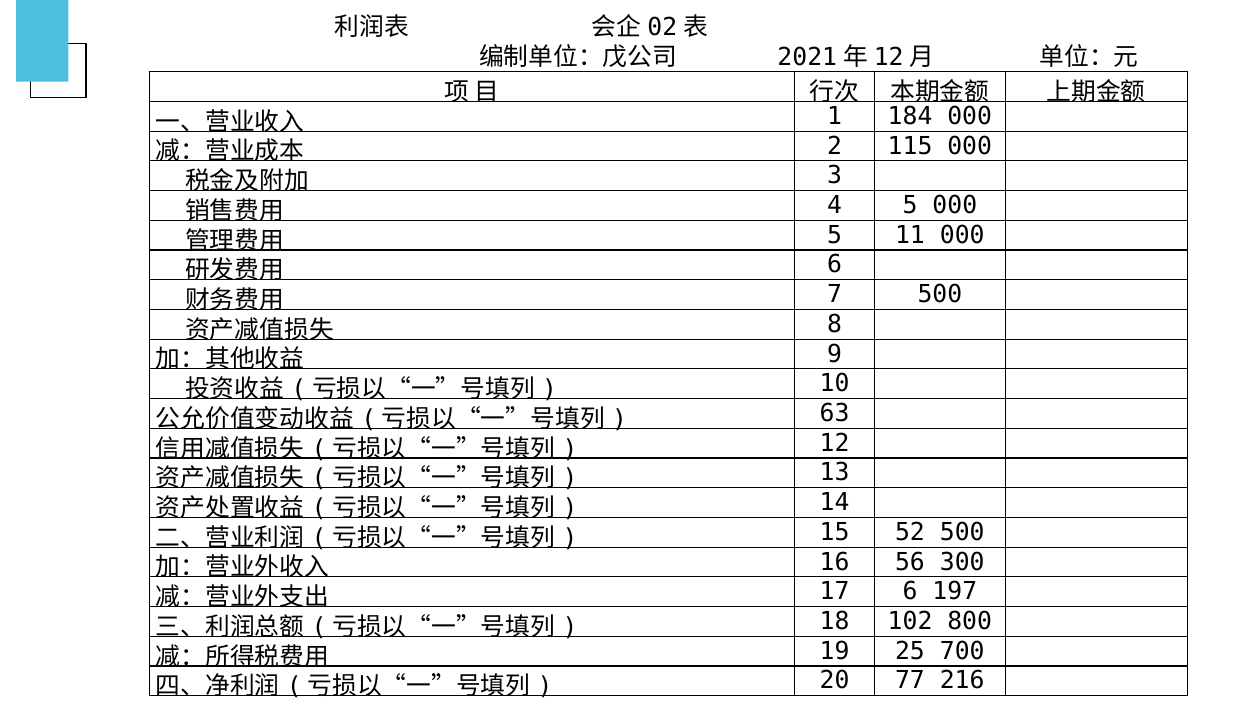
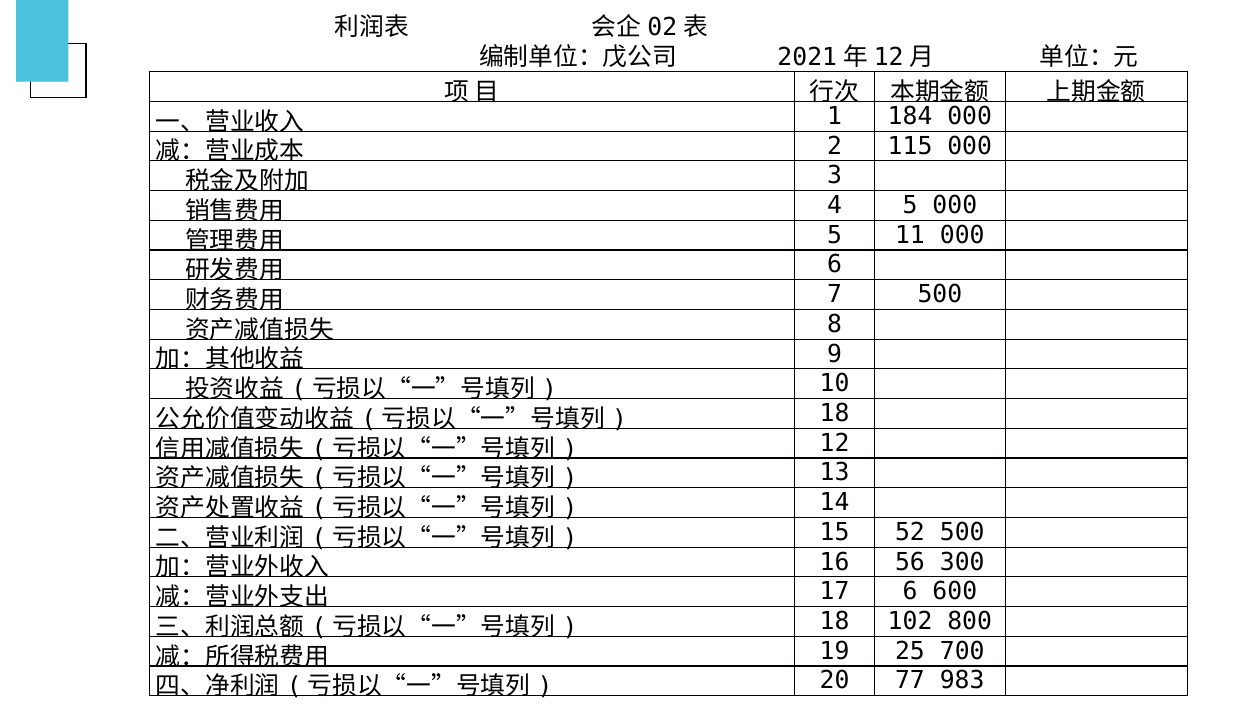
63: 63 -> 18 (835, 414)
197: 197 -> 600 (955, 592)
216: 216 -> 983 (962, 681)
